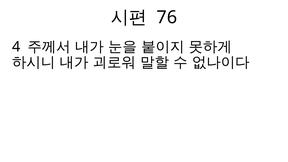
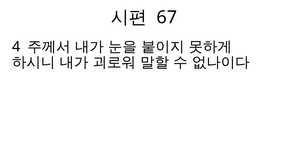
76: 76 -> 67 (167, 17)
